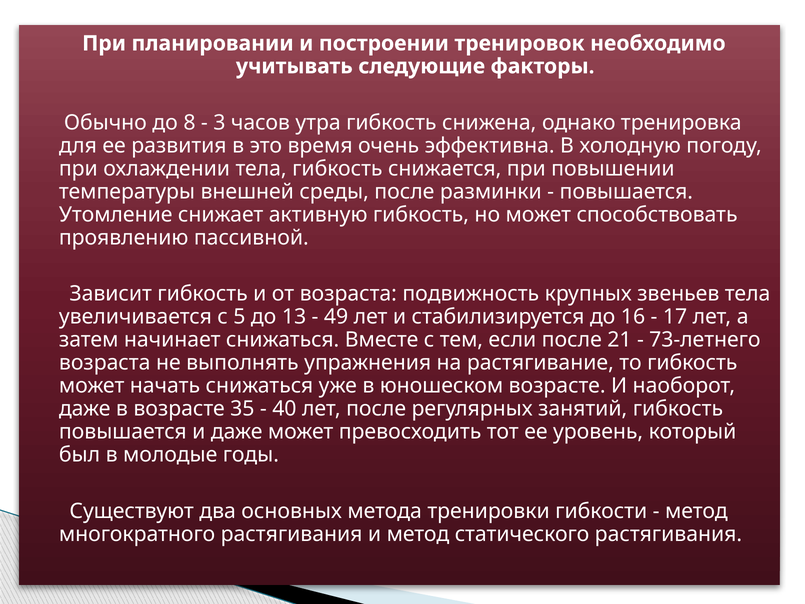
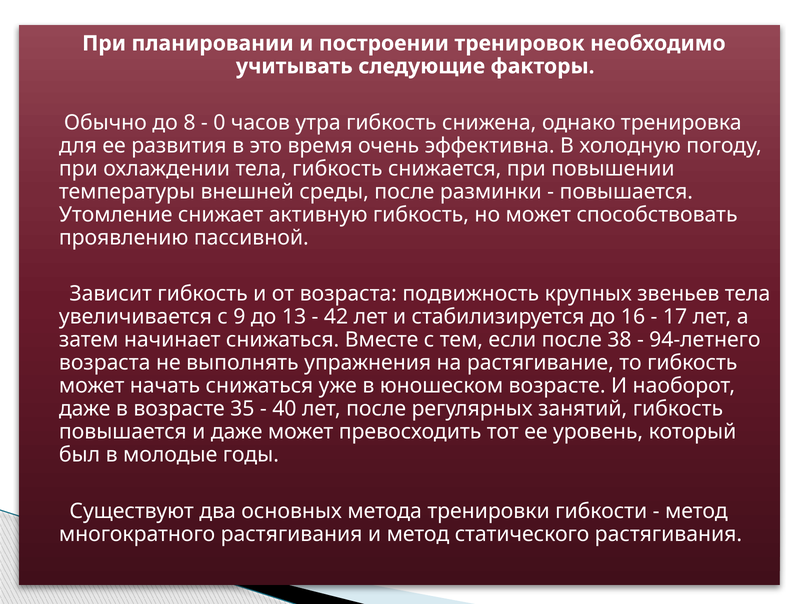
3: 3 -> 0 (219, 123)
5: 5 -> 9 (239, 317)
49: 49 -> 42 (336, 317)
21: 21 -> 38 (619, 340)
73-летнего: 73-летнего -> 94-летнего (705, 340)
